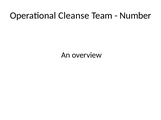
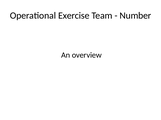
Cleanse: Cleanse -> Exercise (74, 16)
